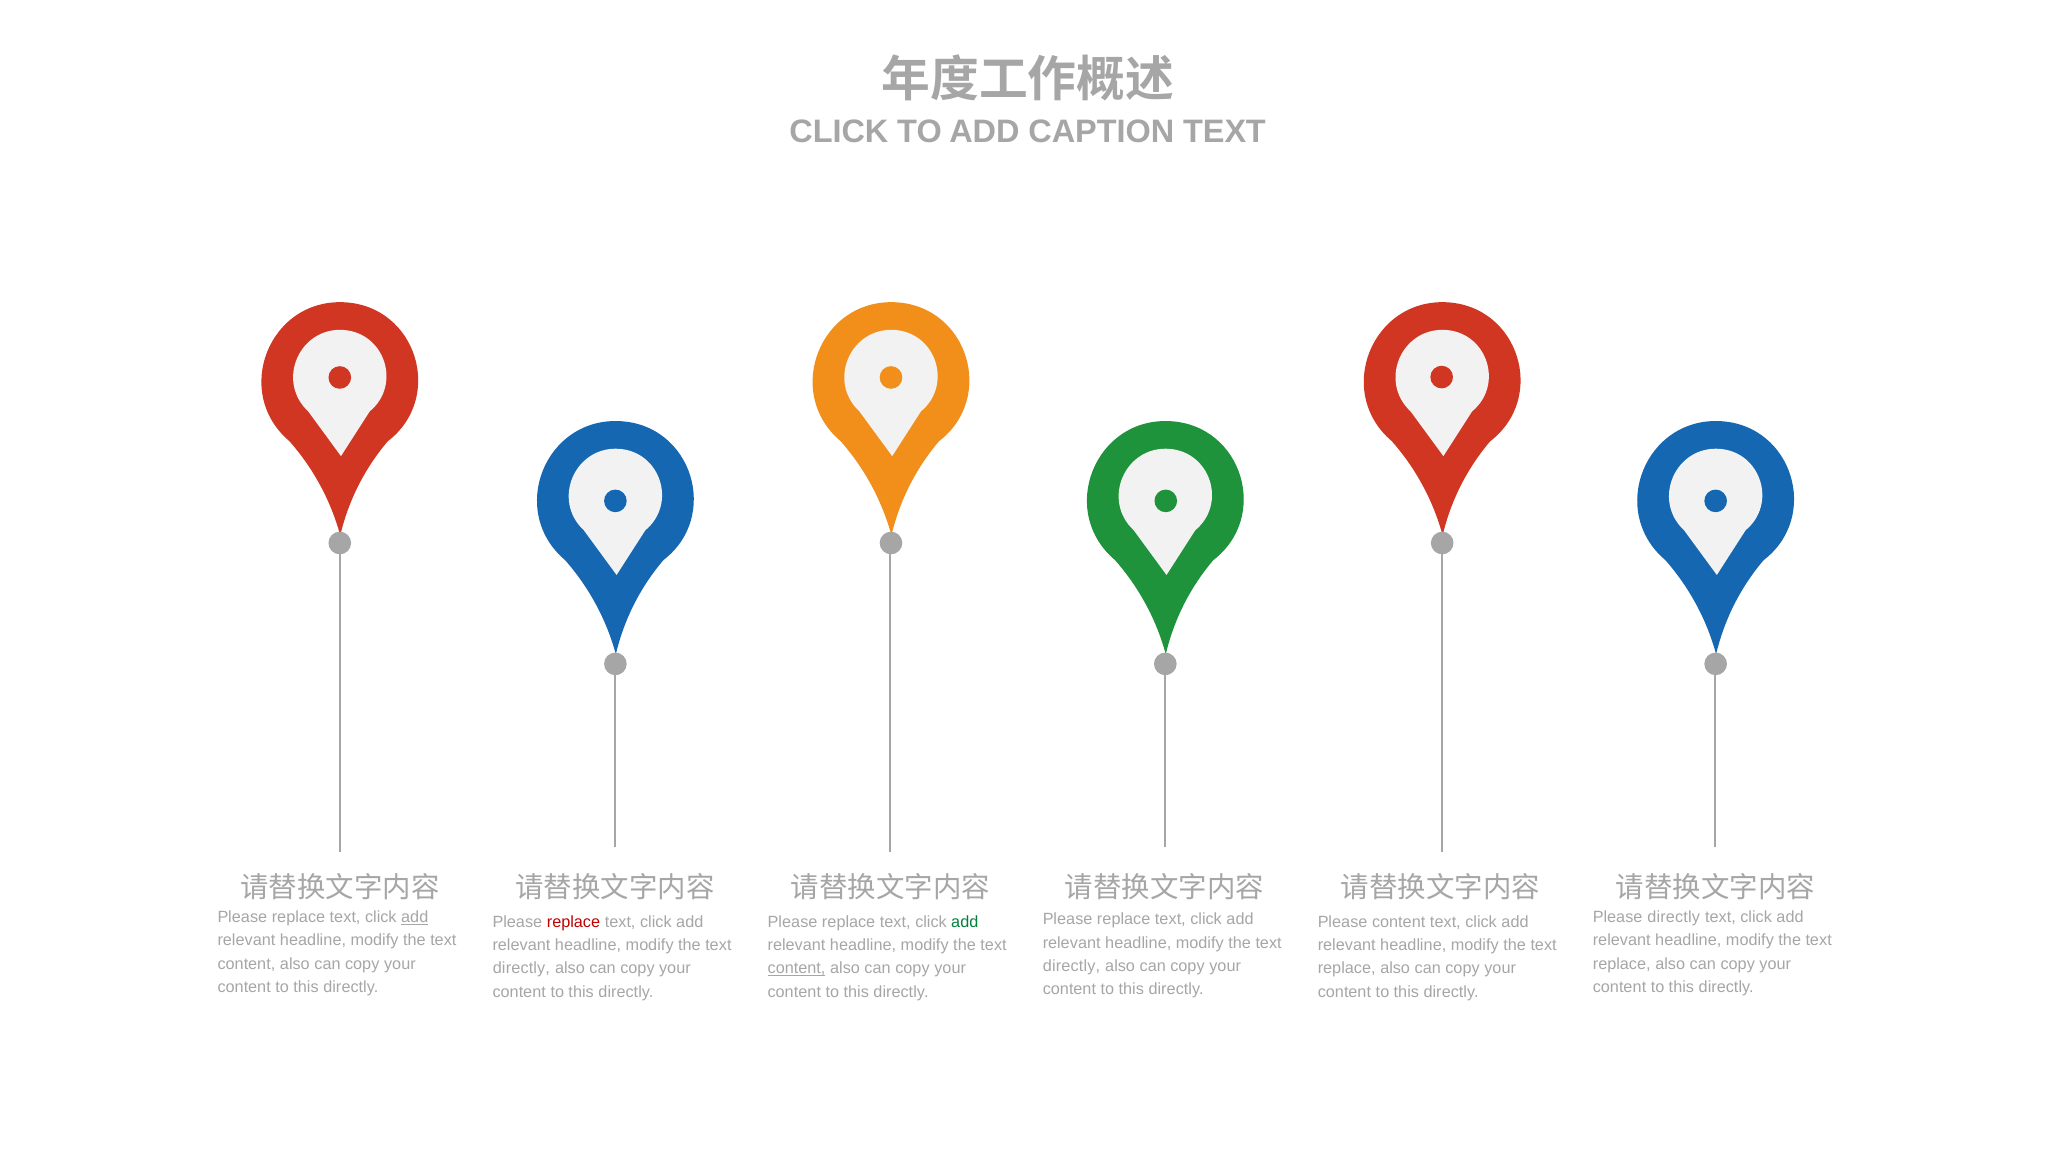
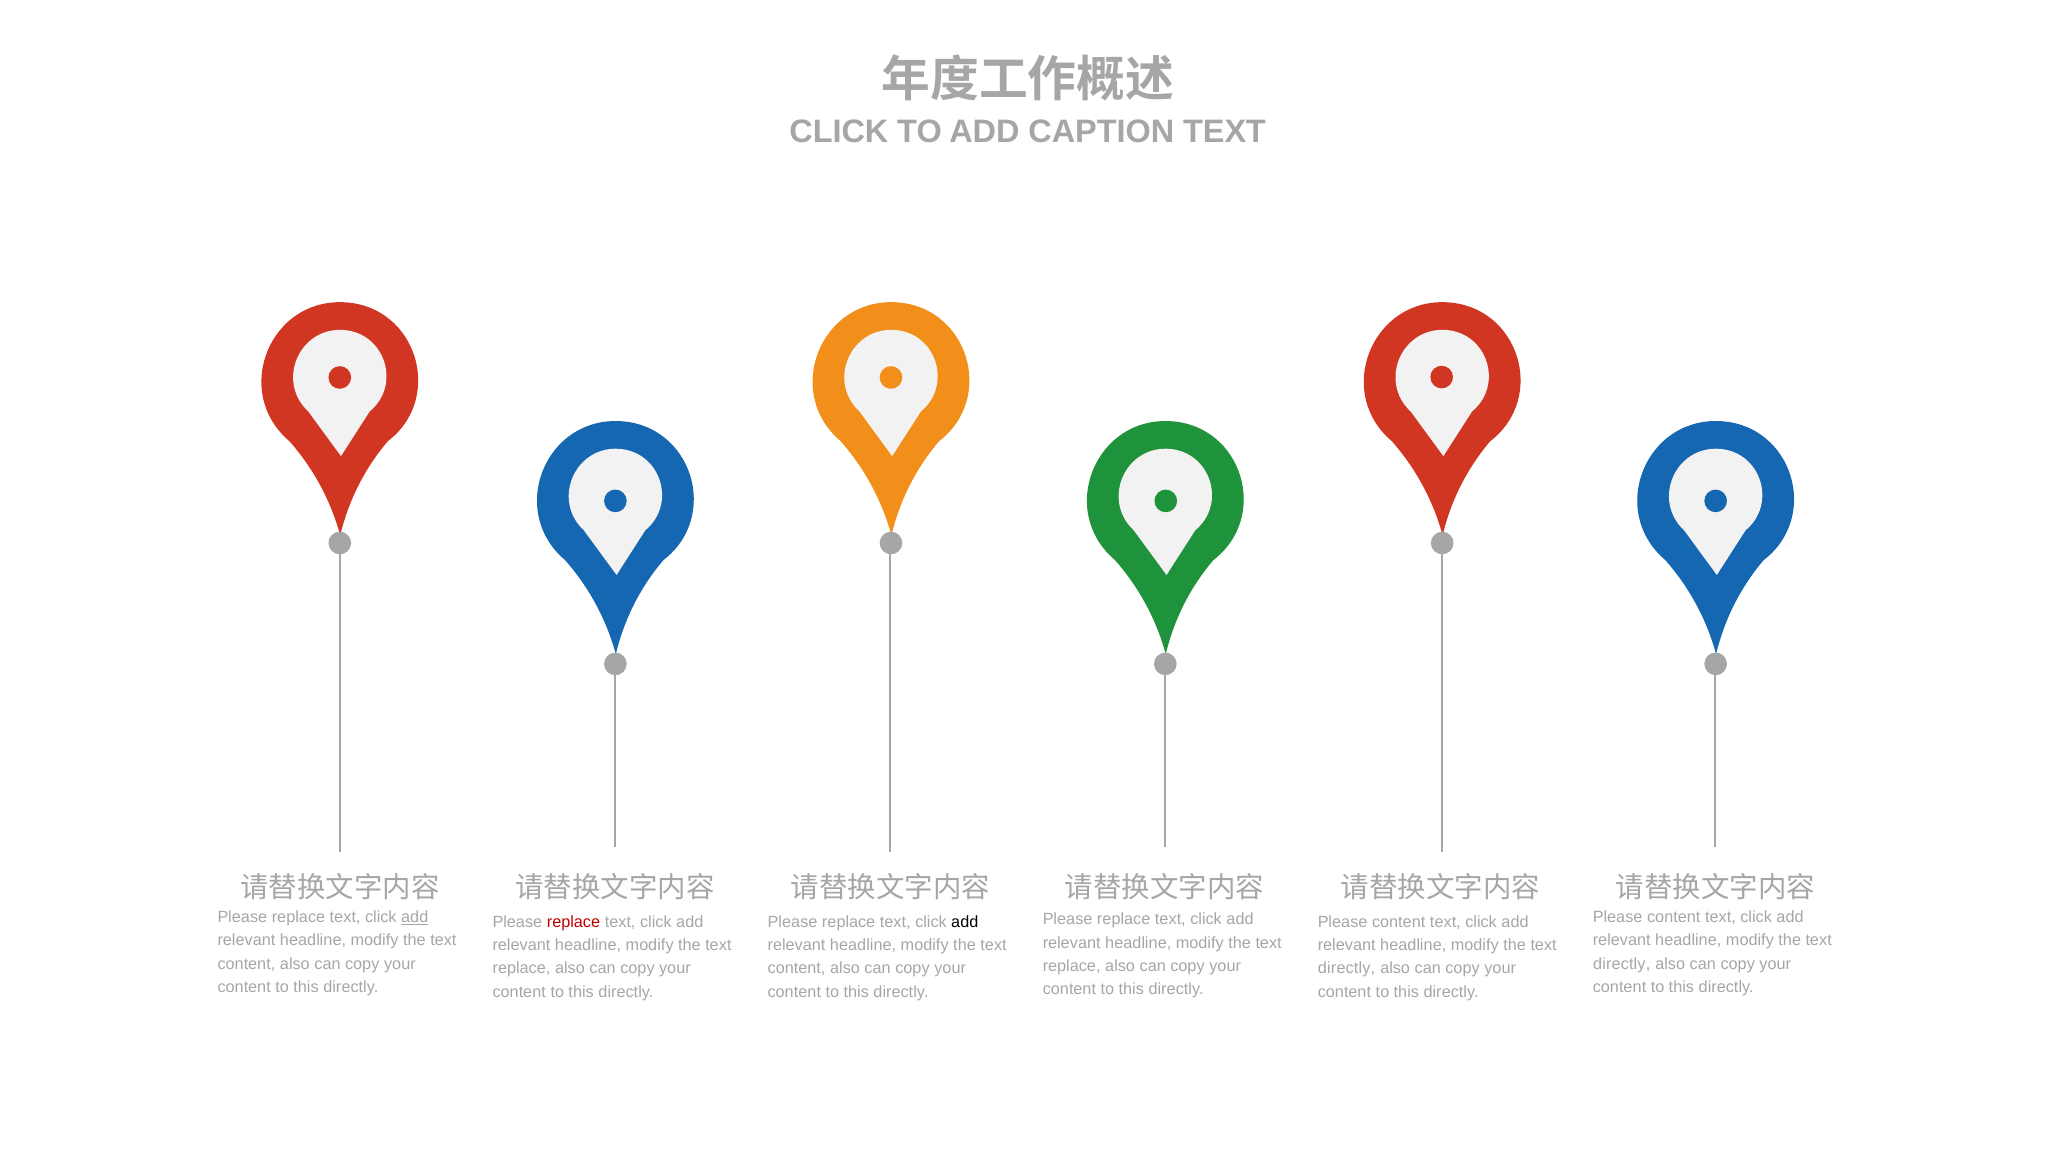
directly: directly -> content (1674, 918)
add colour: green -> black (965, 922)
replace: replace -> directly (1622, 964)
directly: directly -> replace (1072, 967)
directly: directly -> replace (521, 969)
content underline: present -> none (797, 969)
replace: replace -> directly (1347, 969)
